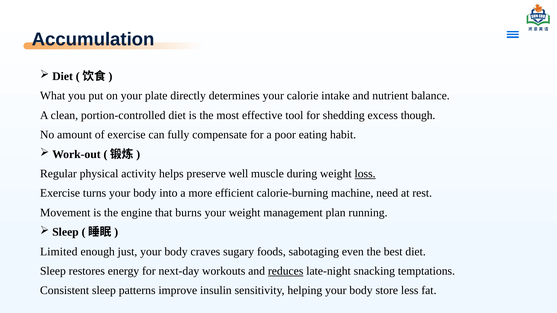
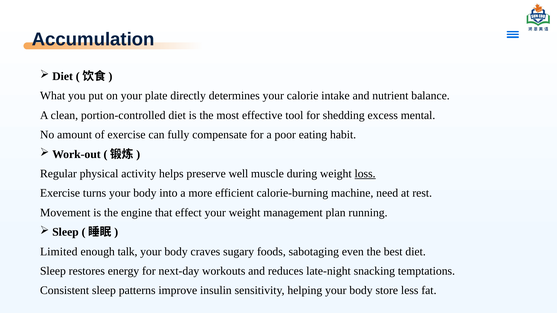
though: though -> mental (418, 115)
burns: burns -> effect (188, 213)
just: just -> talk (128, 252)
reduces underline: present -> none (286, 271)
